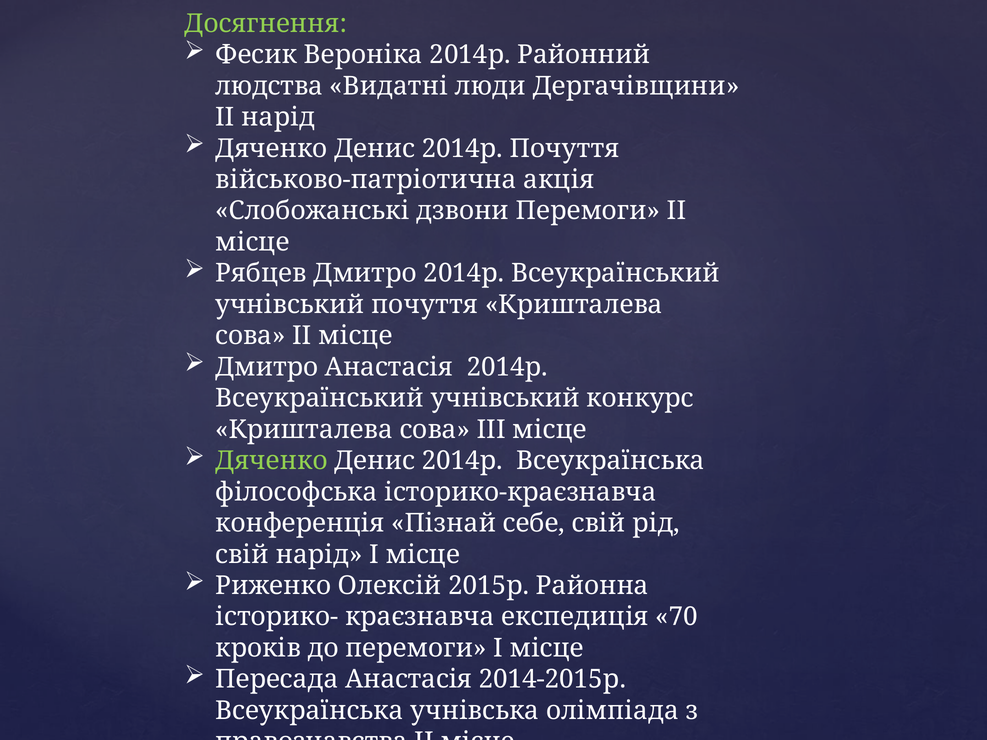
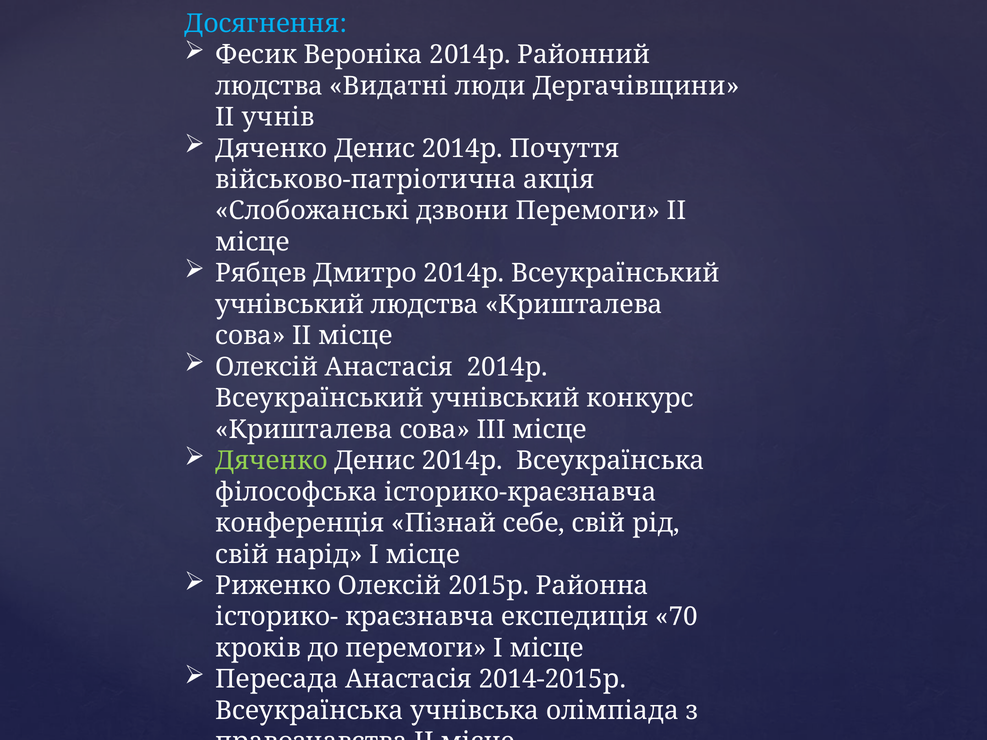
Досягнення colour: light green -> light blue (266, 24)
ІІ нарід: нарід -> учнів (278, 117)
учнівський почуття: почуття -> людства (425, 305)
Дмитро: Дмитро -> Олексій (267, 367)
